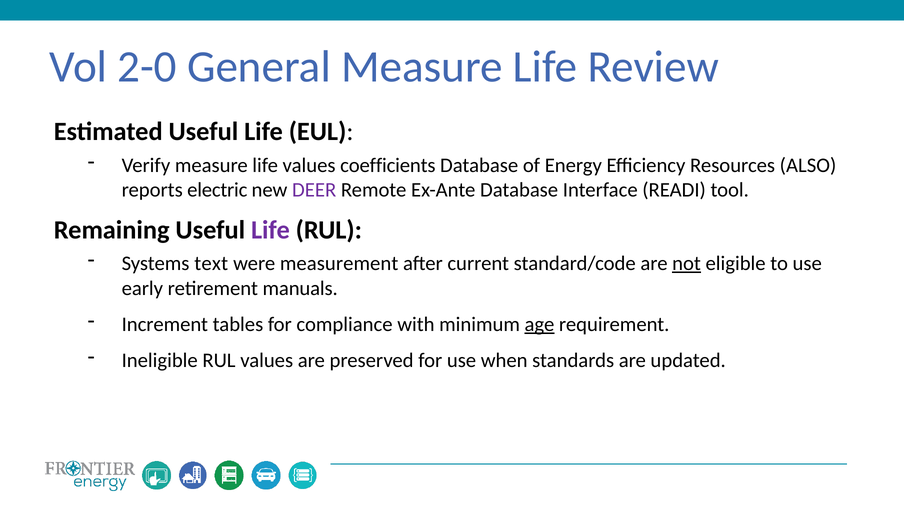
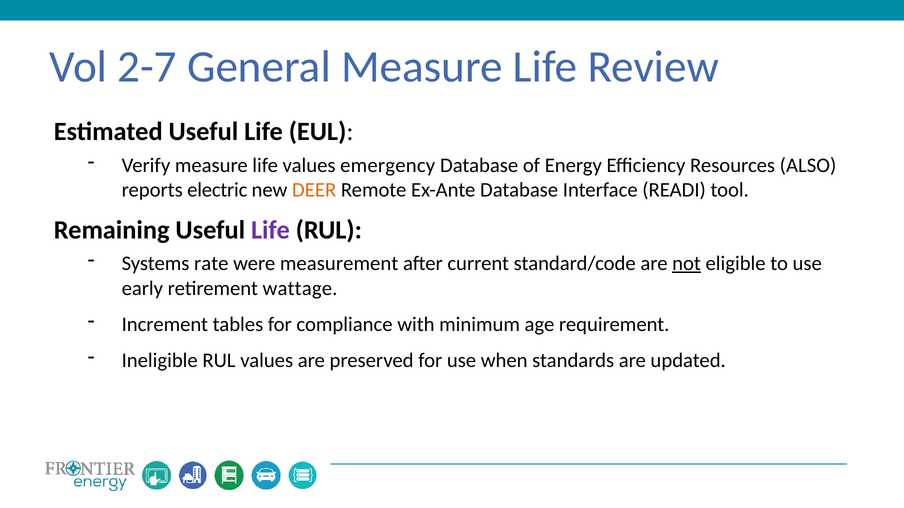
2-0: 2-0 -> 2-7 (147, 67)
coefficients: coefficients -> emergency (388, 165)
DEER colour: purple -> orange (314, 190)
text: text -> rate (211, 264)
manuals: manuals -> wattage (300, 289)
age underline: present -> none (540, 325)
